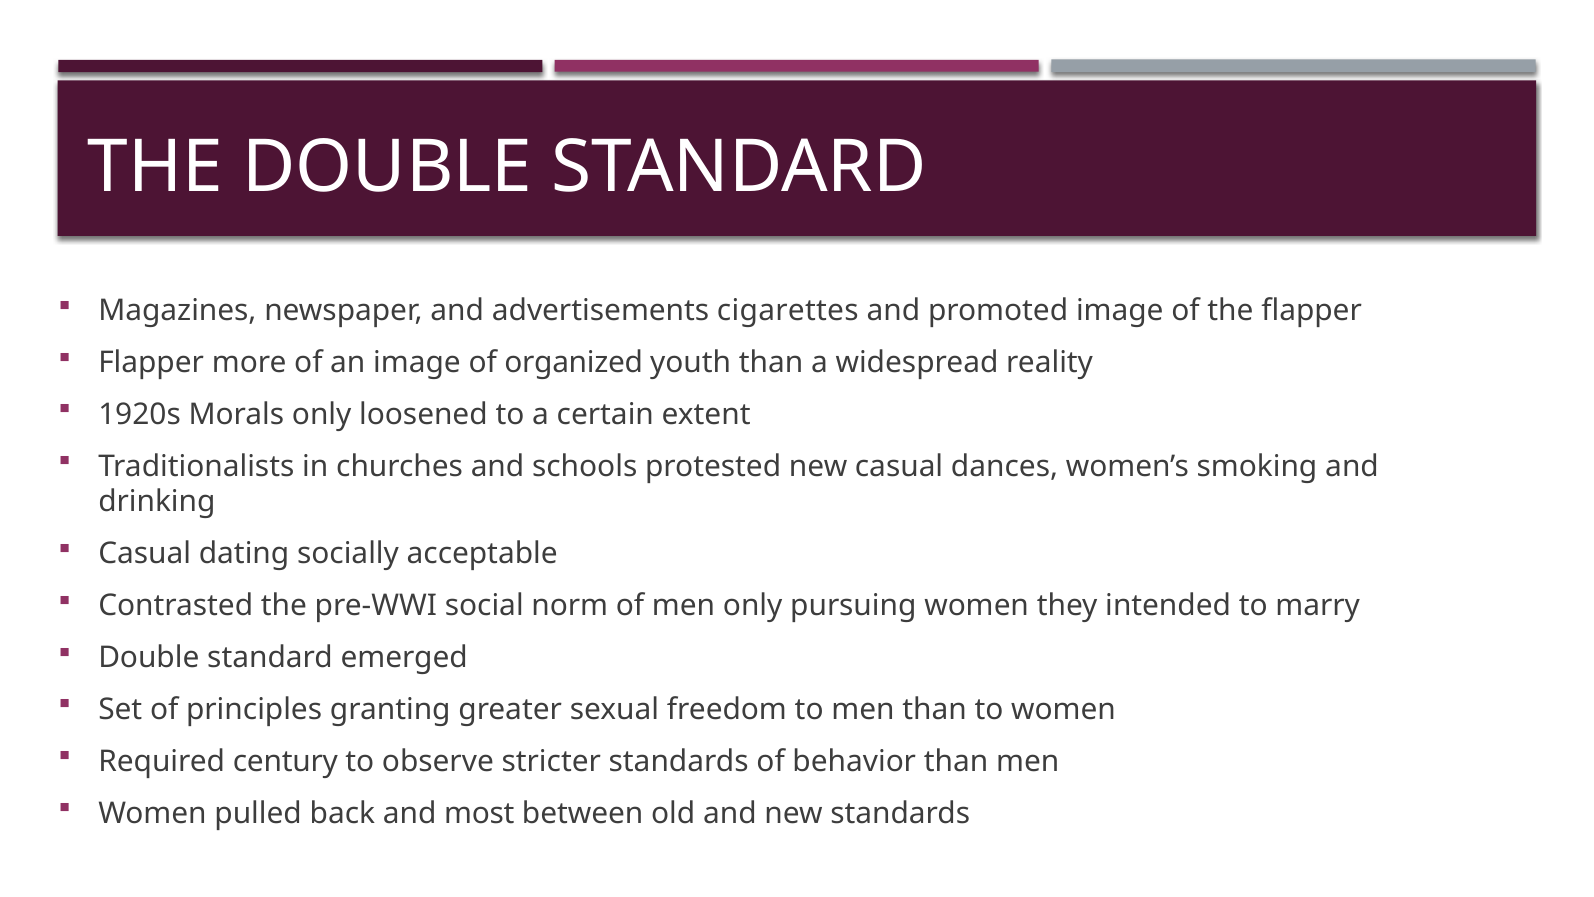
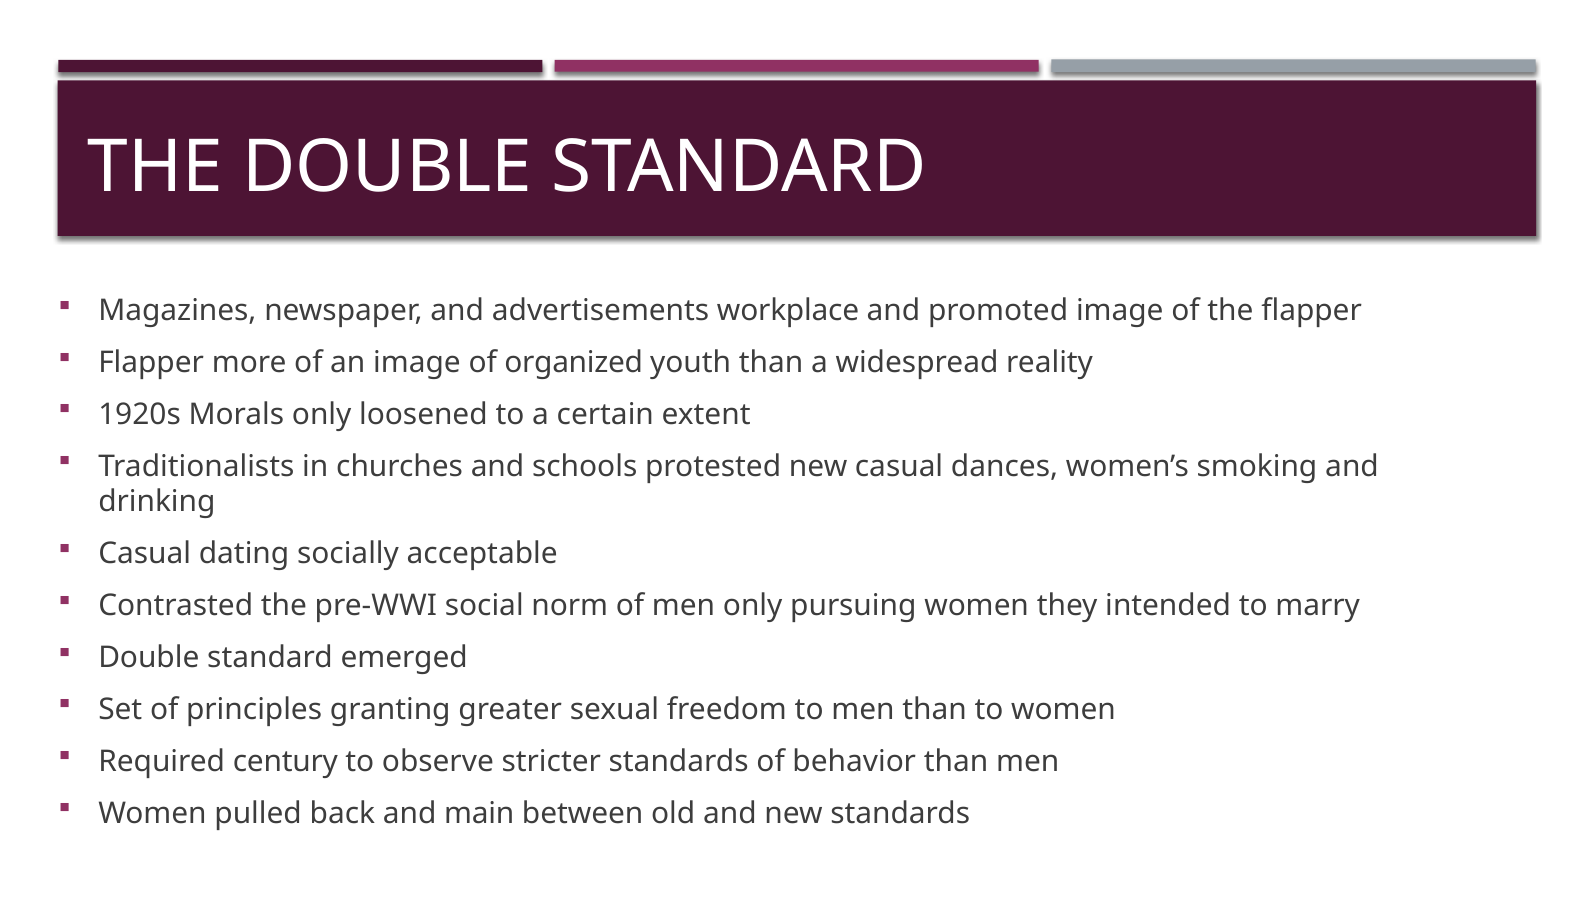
cigarettes: cigarettes -> workplace (788, 311)
most: most -> main (479, 813)
